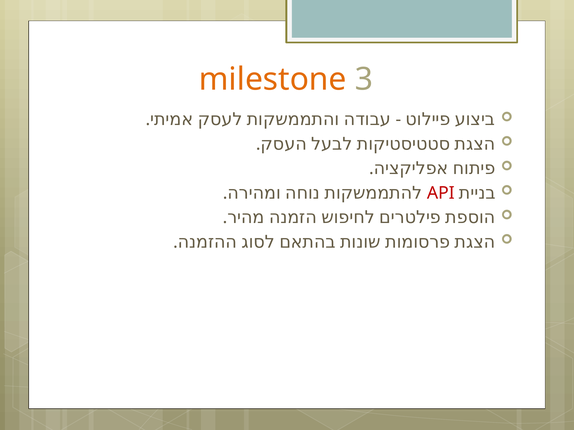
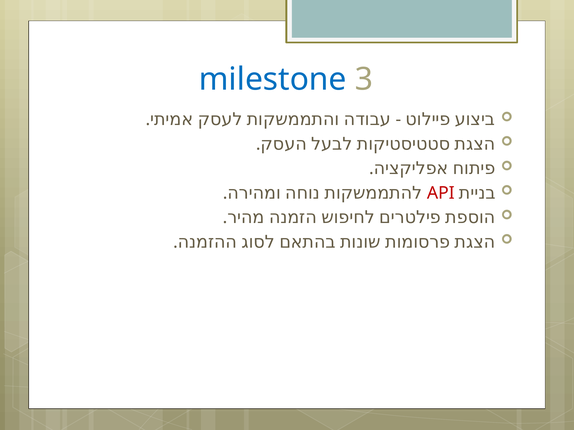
milestone colour: orange -> blue (273, 80)
